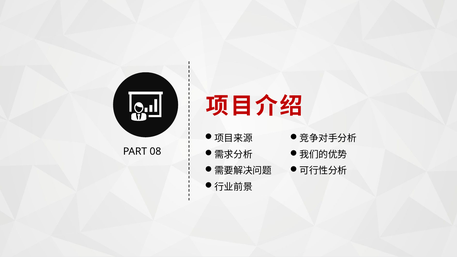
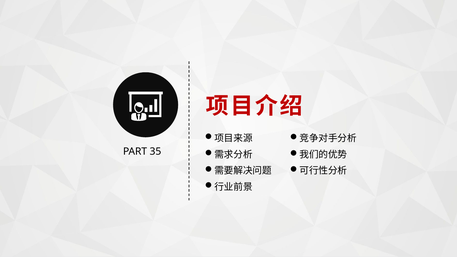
08: 08 -> 35 (155, 152)
